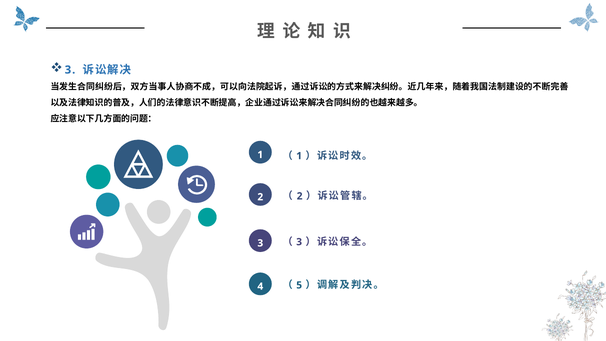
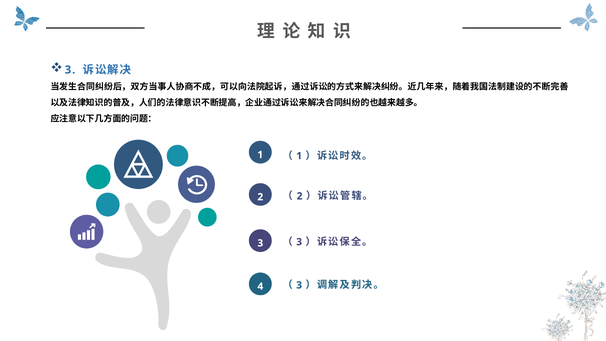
5: 5 -> 3 (299, 285)
